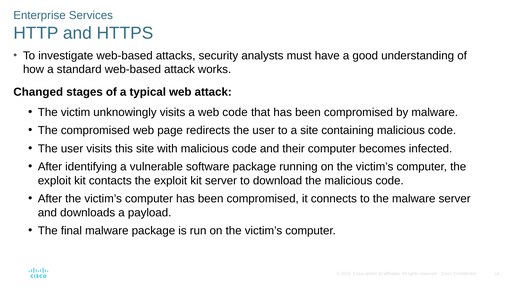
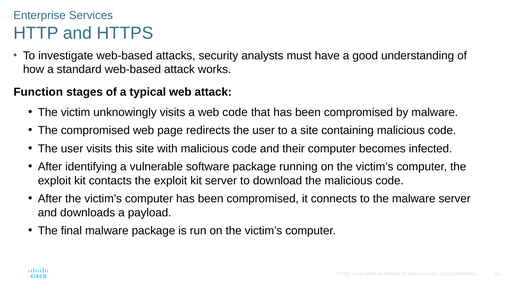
Changed: Changed -> Function (38, 92)
